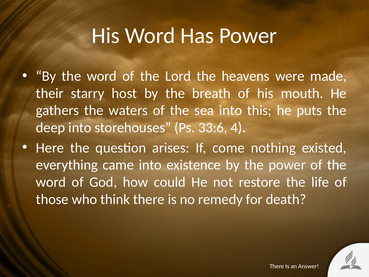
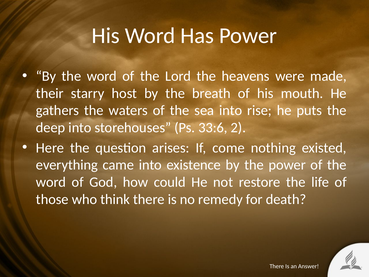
this: this -> rise (259, 110)
4: 4 -> 2 (238, 128)
